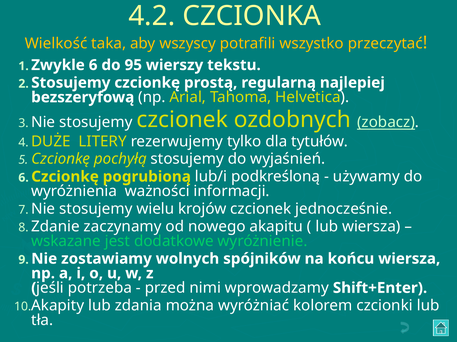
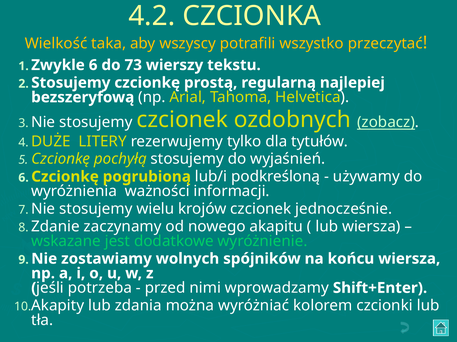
95: 95 -> 73 (133, 65)
